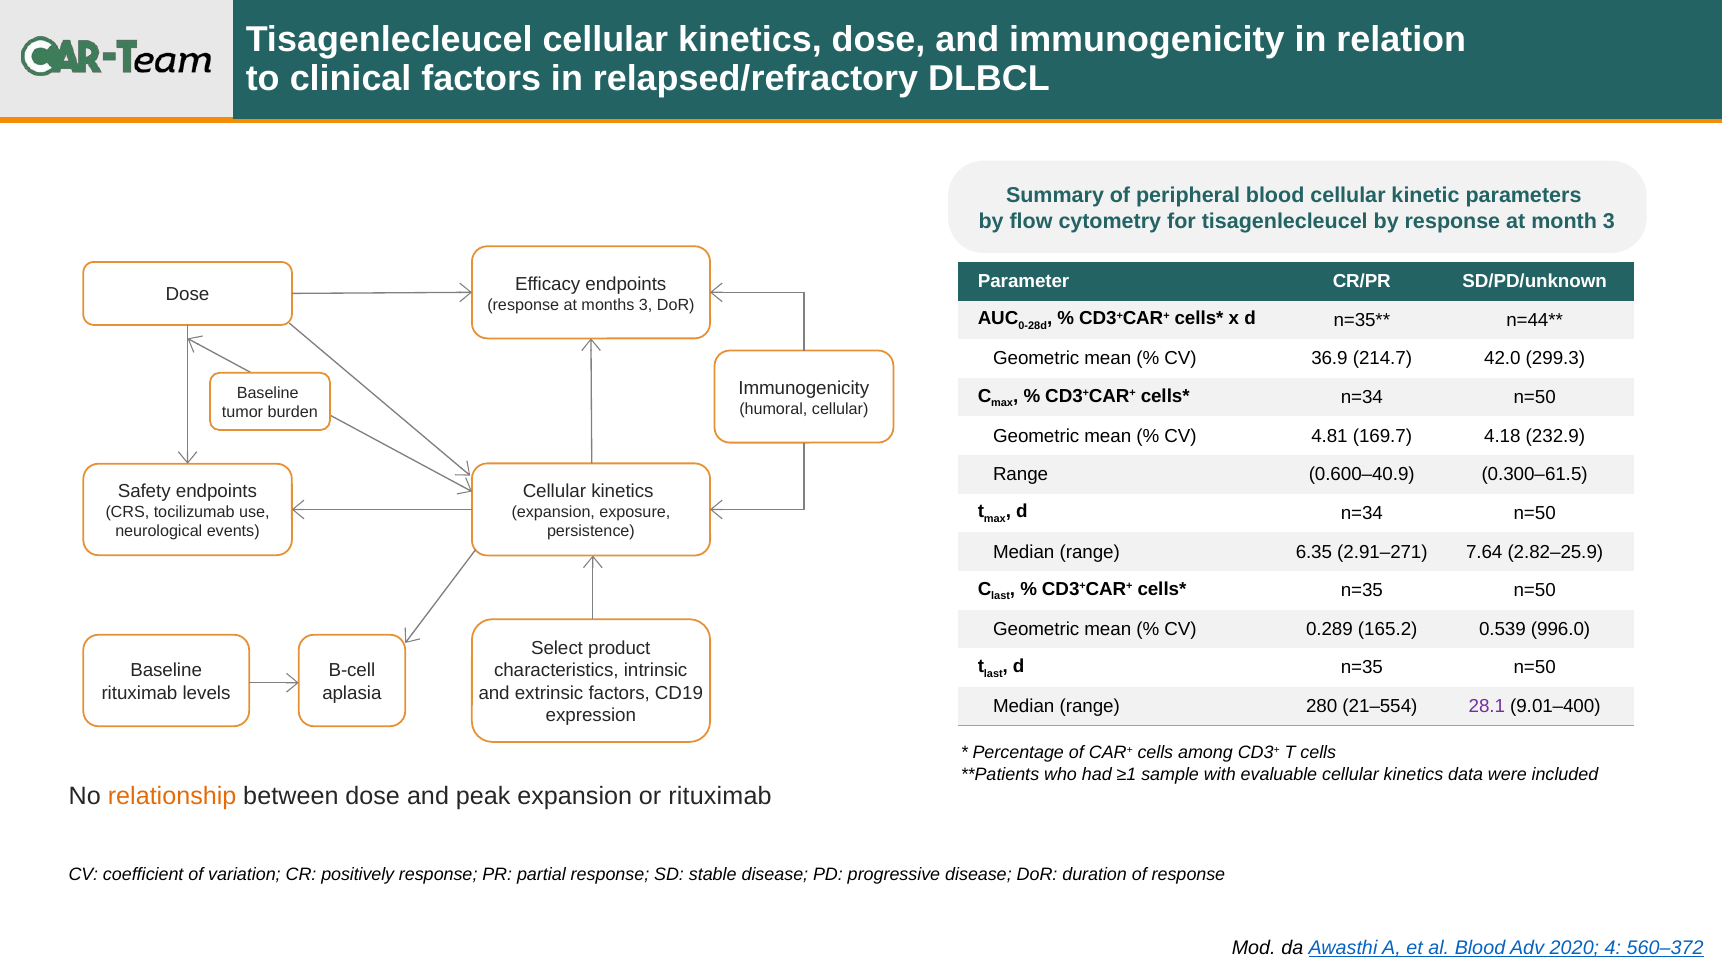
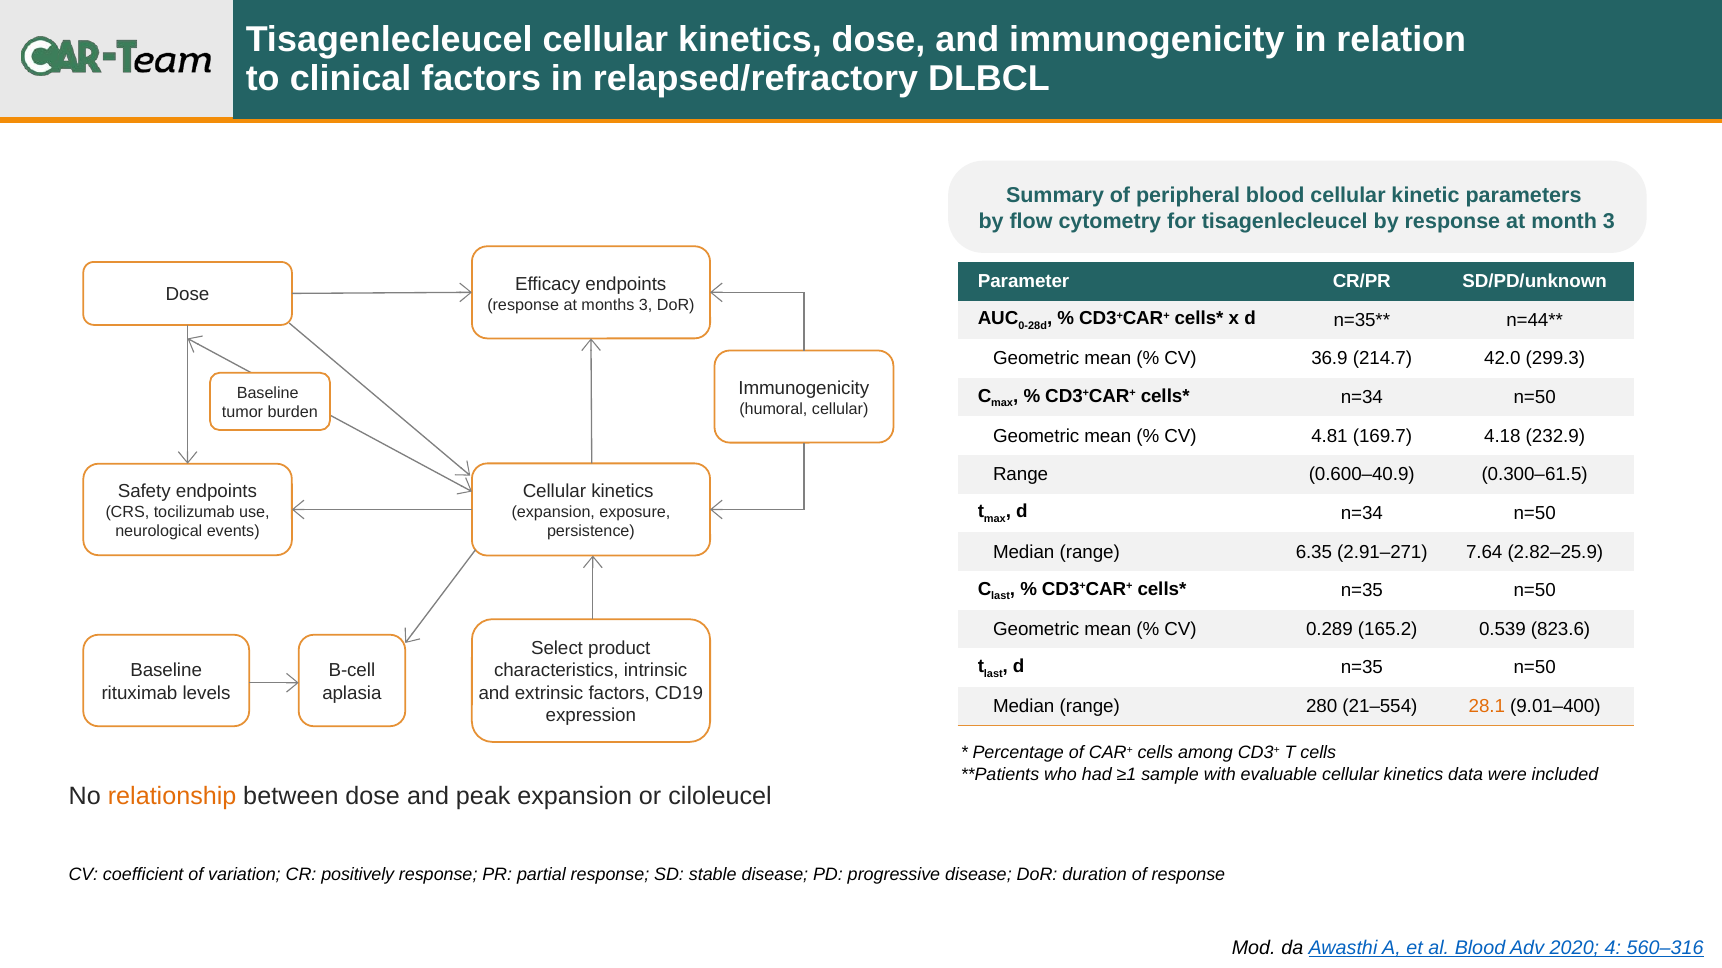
996.0: 996.0 -> 823.6 (1561, 630)
28.1 colour: purple -> orange (1487, 707)
or rituximab: rituximab -> ciloleucel (720, 796)
560–372: 560–372 -> 560–316 (1665, 949)
